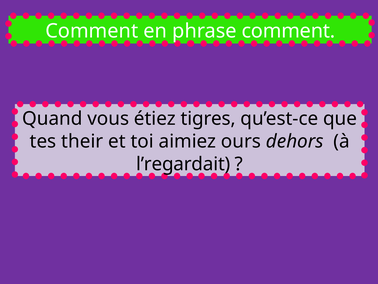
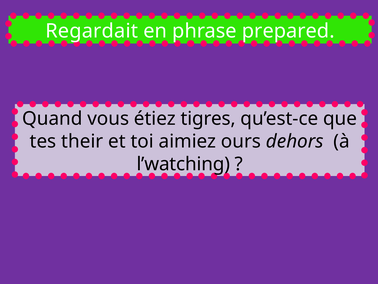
Comment: Comment -> Regardait (92, 31)
phrase comment: comment -> prepared (288, 31)
l’regardait: l’regardait -> l’watching (183, 164)
